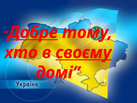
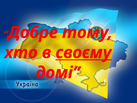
Добре underline: present -> none (33, 32)
